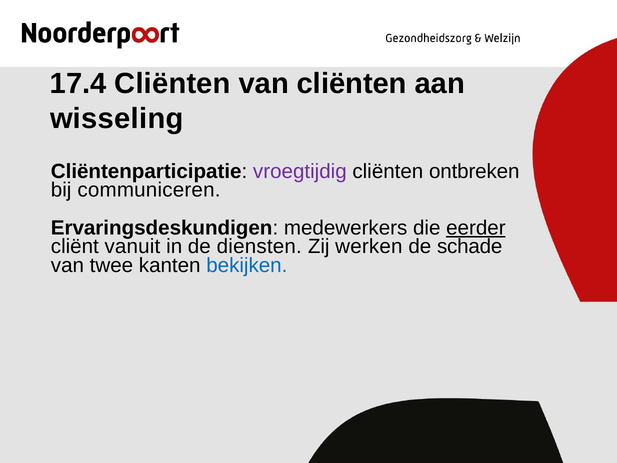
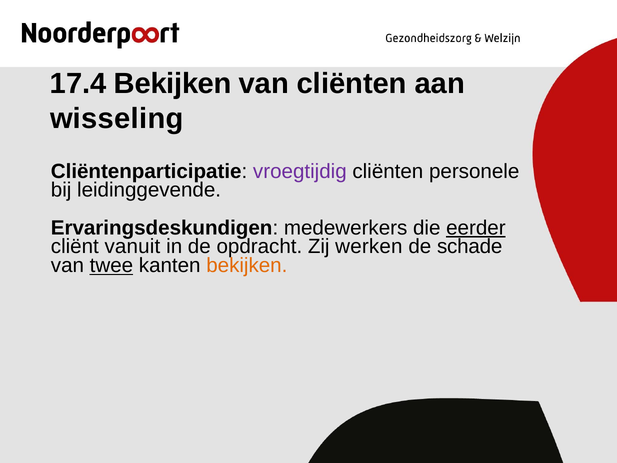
17.4 Cliënten: Cliënten -> Bekijken (173, 84)
ontbreken: ontbreken -> personele (474, 171)
communiceren: communiceren -> leidinggevende (149, 190)
diensten: diensten -> opdracht (259, 247)
twee underline: none -> present (111, 265)
bekijken colour: blue -> orange (247, 265)
